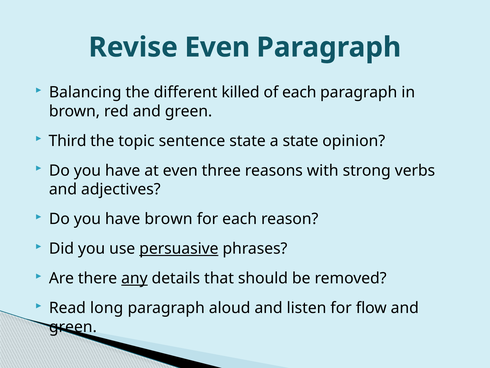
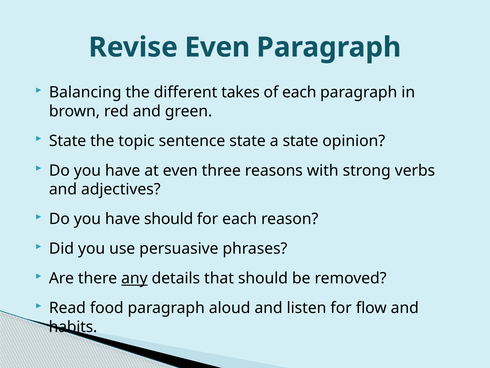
killed: killed -> takes (241, 92)
Third: Third -> State (68, 141)
have brown: brown -> should (169, 219)
persuasive underline: present -> none (179, 248)
long: long -> food (107, 308)
green: green -> habits (73, 326)
